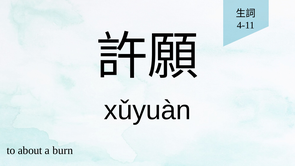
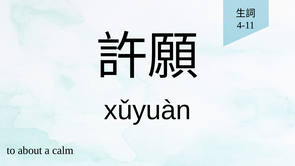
burn: burn -> calm (63, 150)
